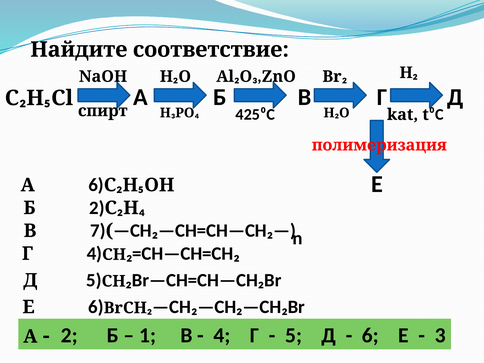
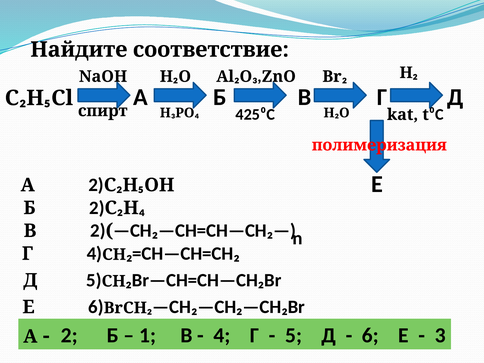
А 6: 6 -> 2 (96, 185)
В 7: 7 -> 2 (98, 231)
